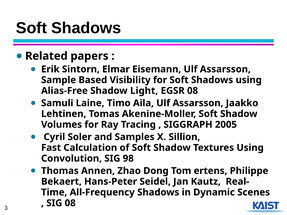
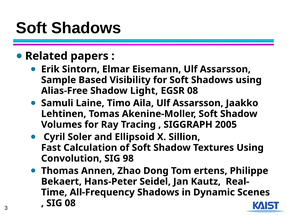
Samples: Samples -> Ellipsoid (135, 137)
